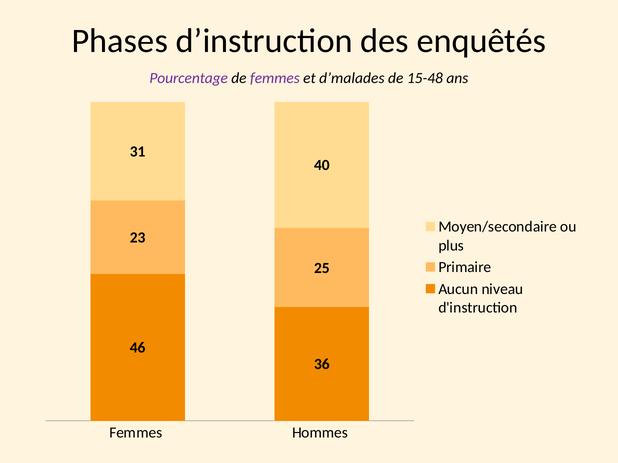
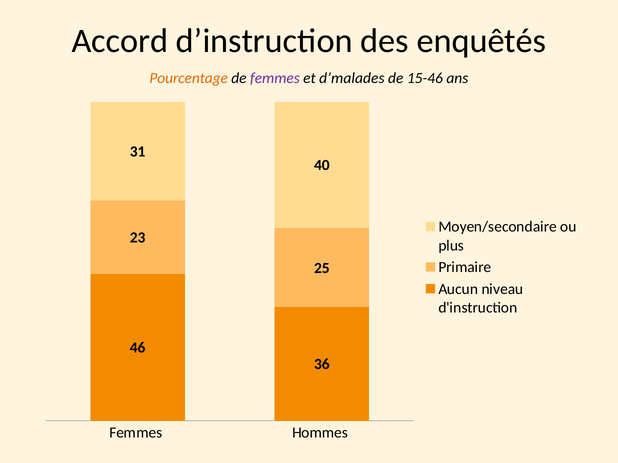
Phases: Phases -> Accord (120, 41)
Pourcentage colour: purple -> orange (189, 78)
15-48: 15-48 -> 15-46 (425, 78)
